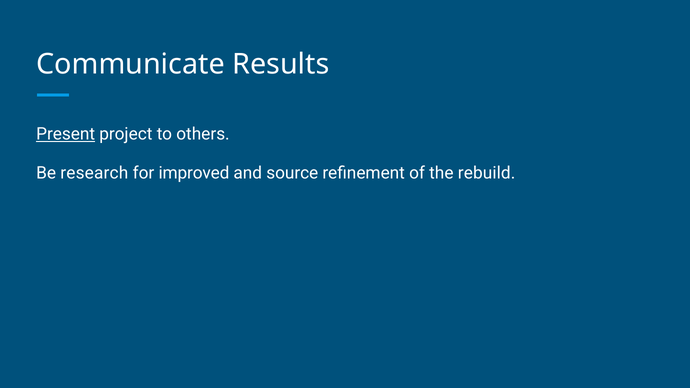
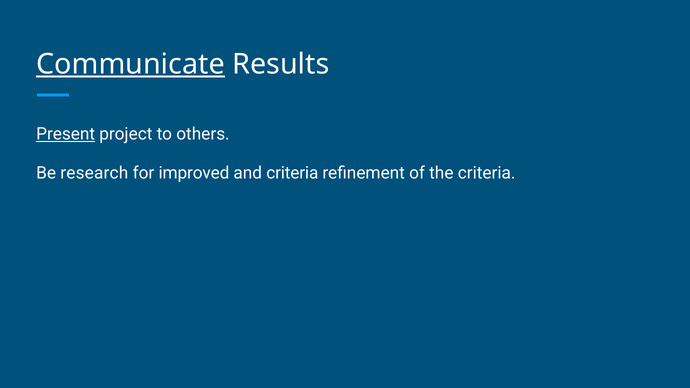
Communicate underline: none -> present (130, 64)
and source: source -> criteria (292, 173)
the rebuild: rebuild -> criteria (487, 173)
